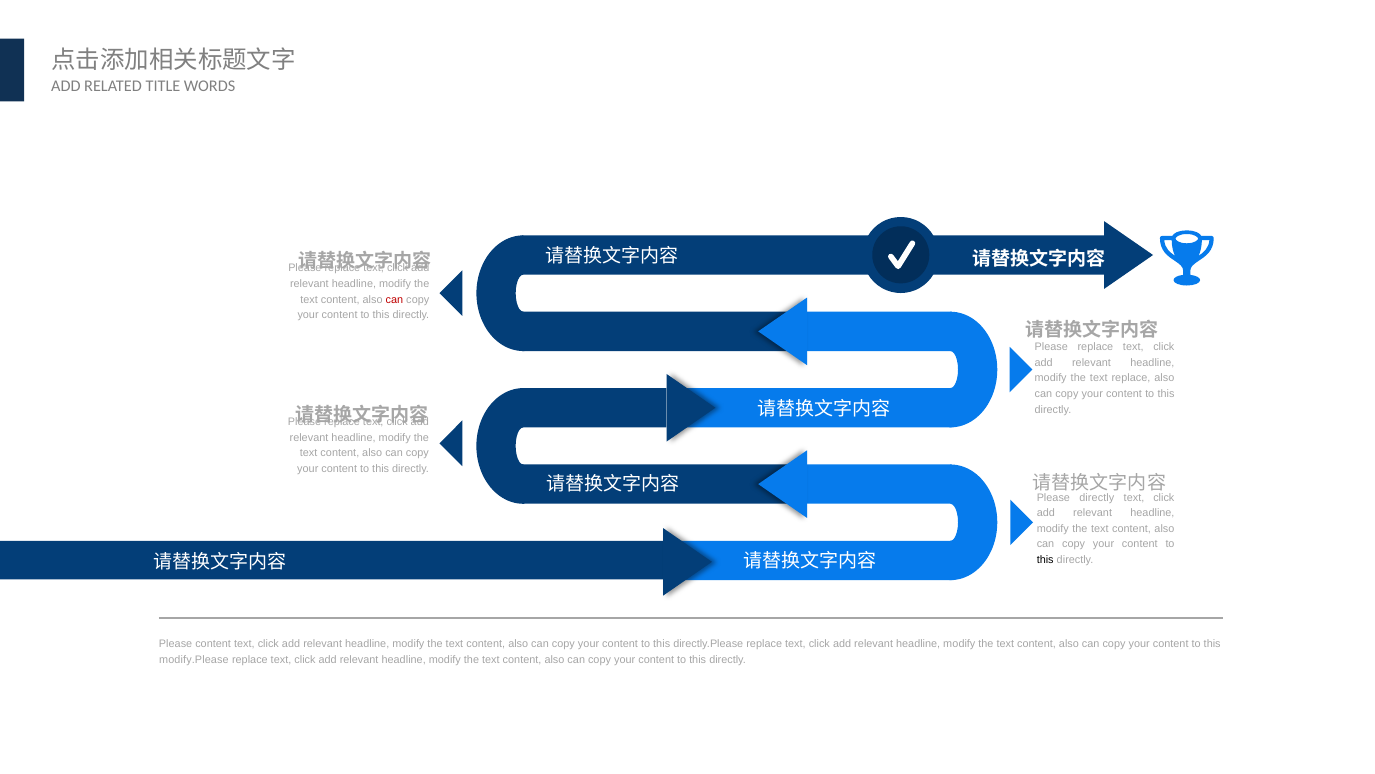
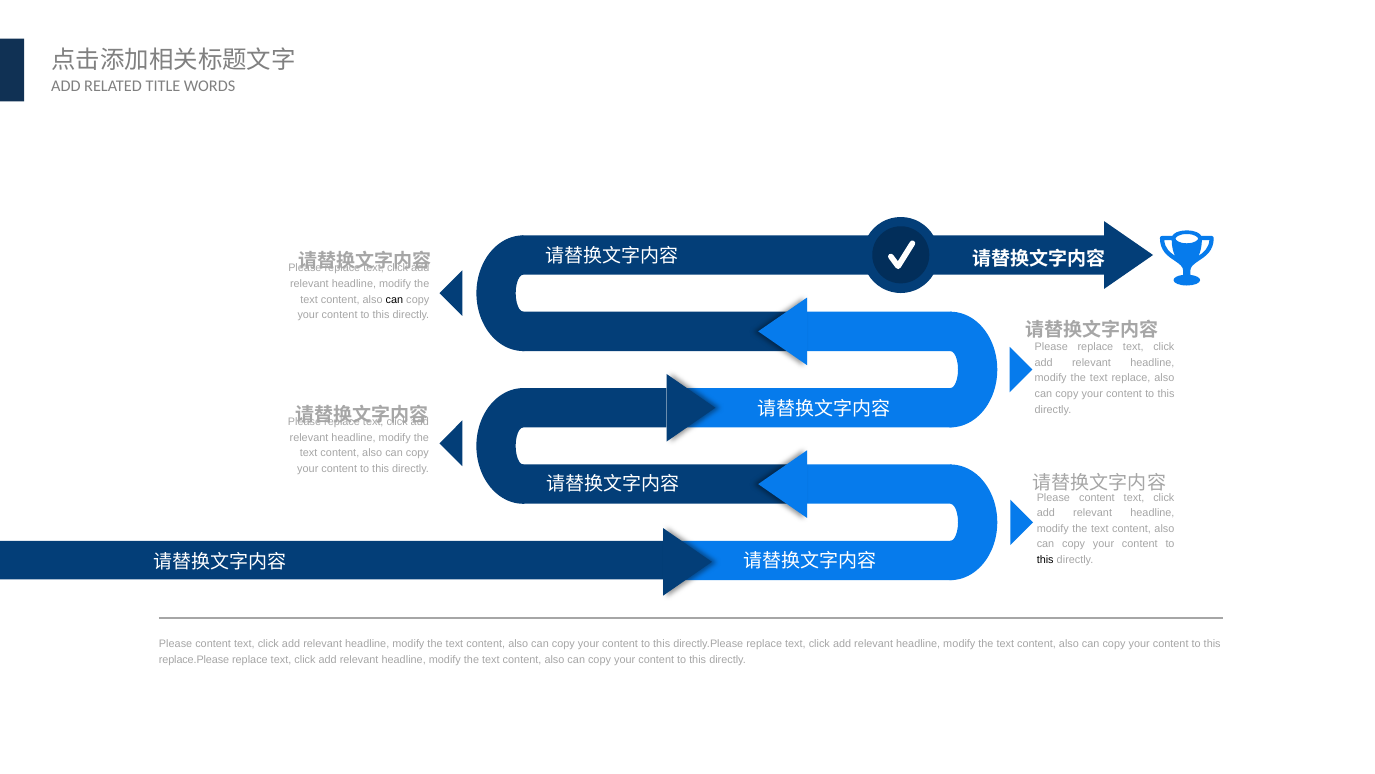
can colour: red -> black (394, 299)
directly: directly -> content (1097, 497)
modify.Please: modify.Please -> replace.Please (194, 659)
